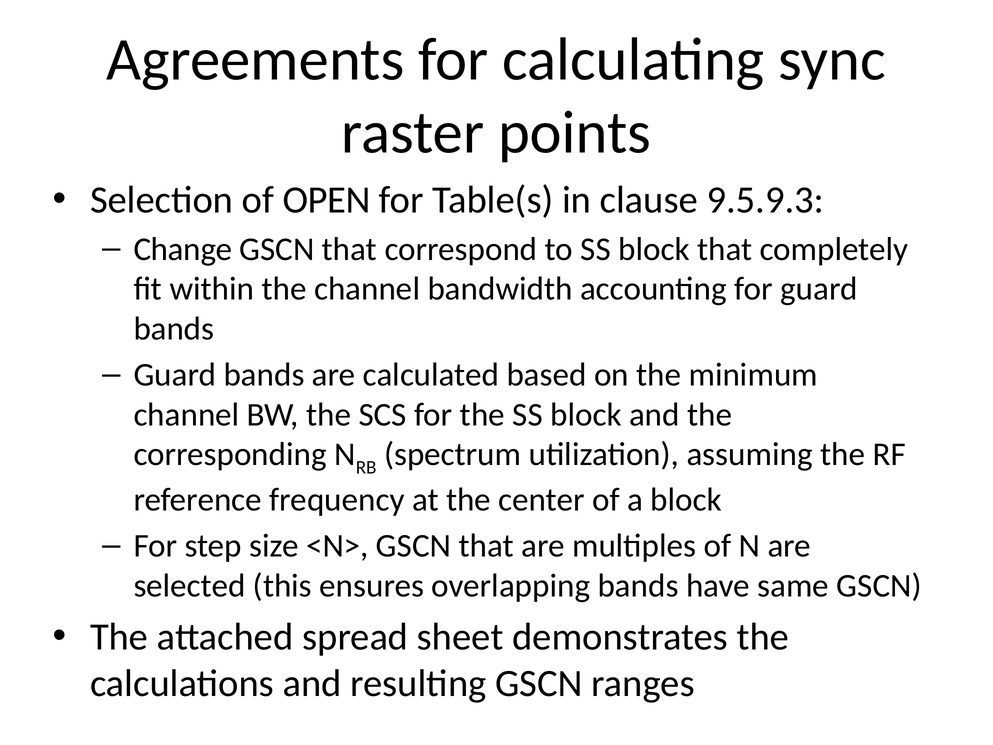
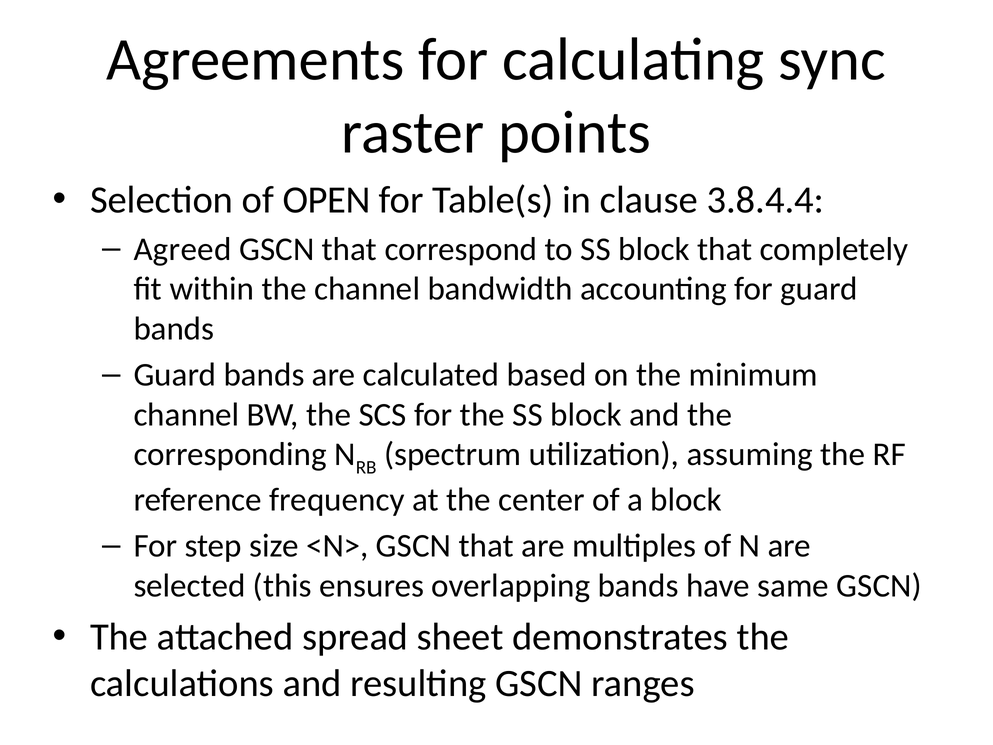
9.5.9.3: 9.5.9.3 -> 3.8.4.4 (765, 200)
Change: Change -> Agreed (183, 249)
